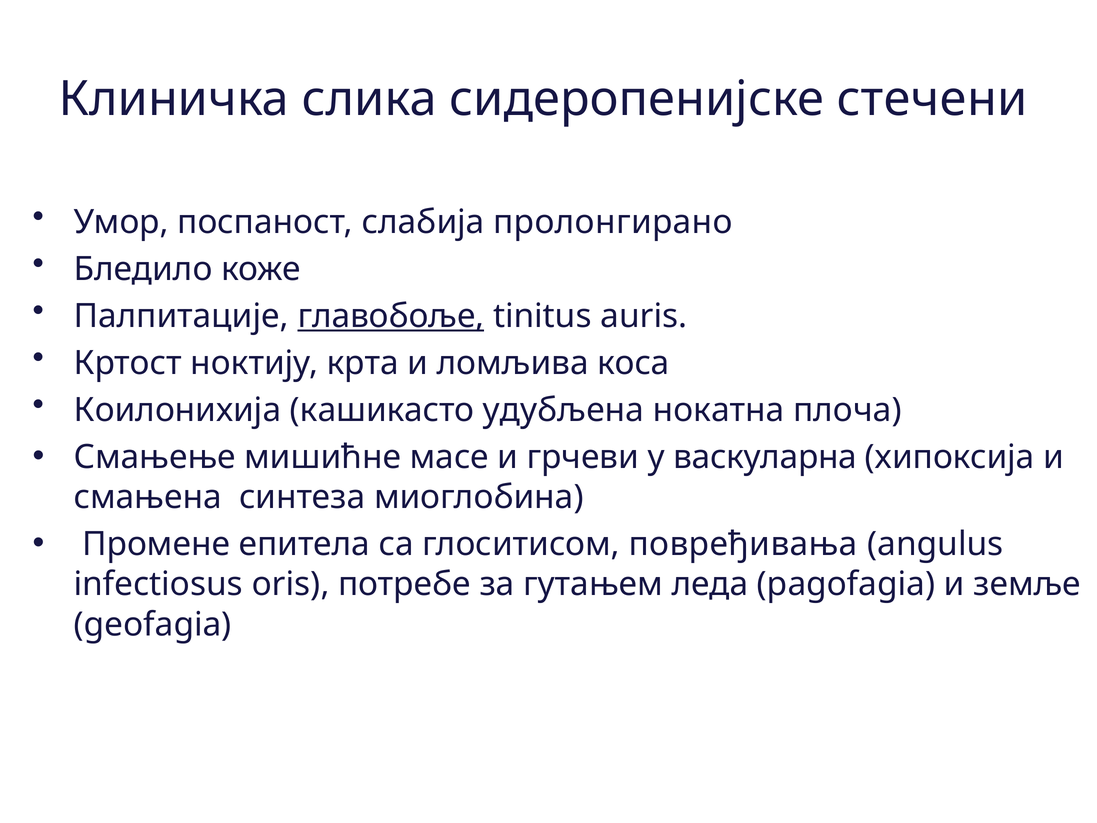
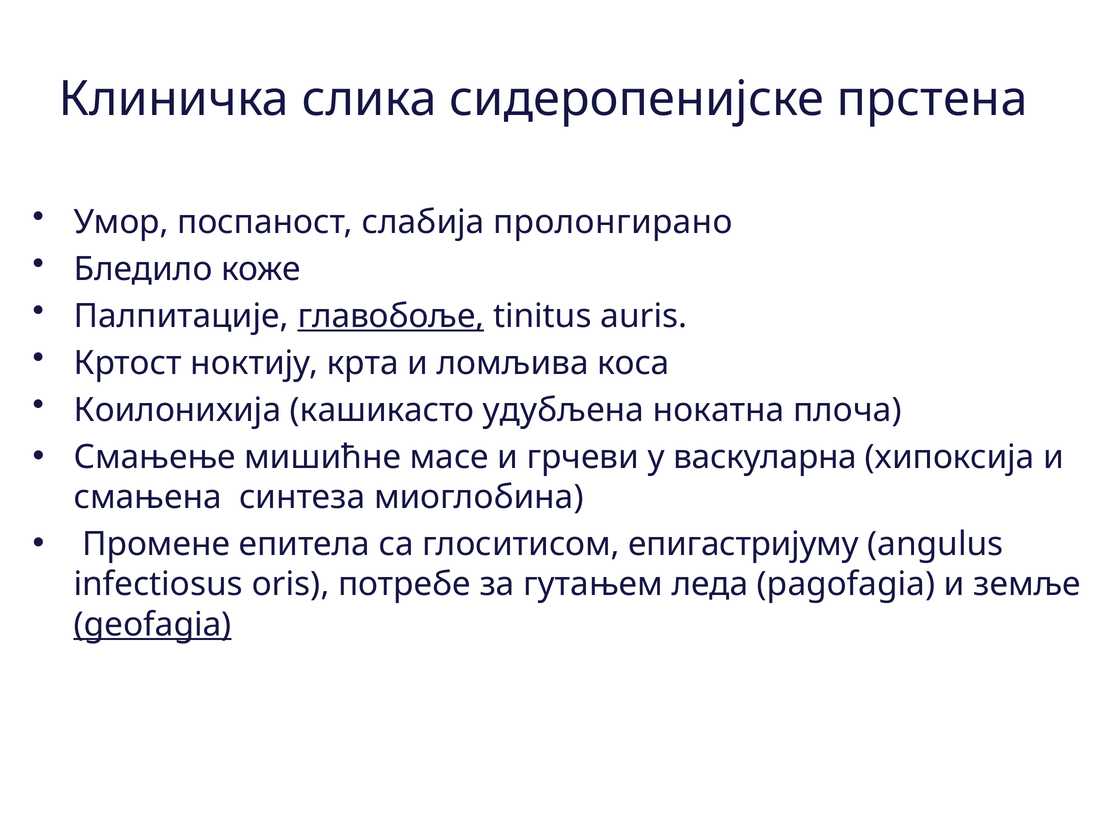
стечени: стечени -> прстена (932, 99)
повређивања: повређивања -> епигастријуму (743, 544)
geofagia underline: none -> present (153, 624)
